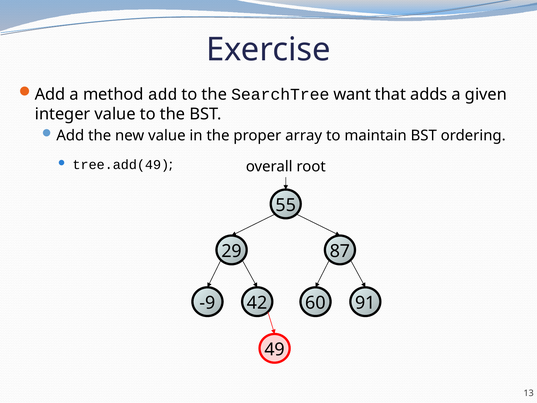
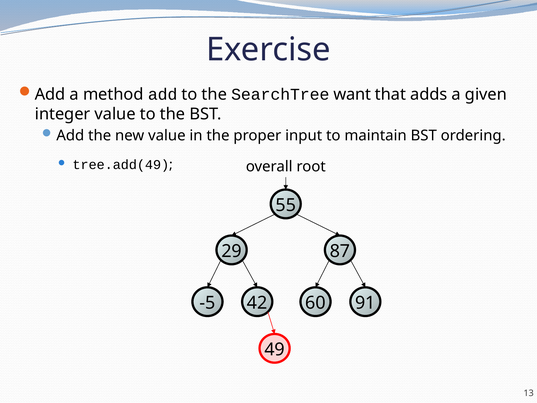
array: array -> input (304, 136)
-9: -9 -> -5 (207, 303)
